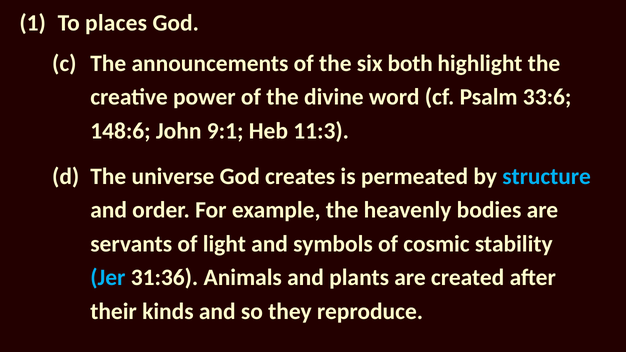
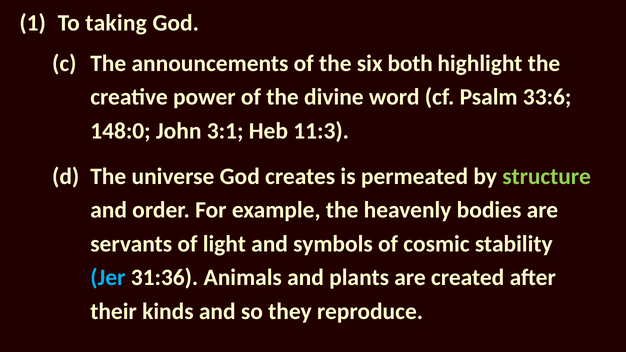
places: places -> taking (116, 23)
148:6: 148:6 -> 148:0 (120, 131)
9:1: 9:1 -> 3:1 (225, 131)
structure colour: light blue -> light green (547, 176)
